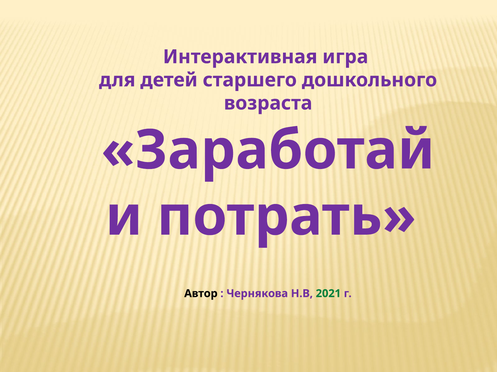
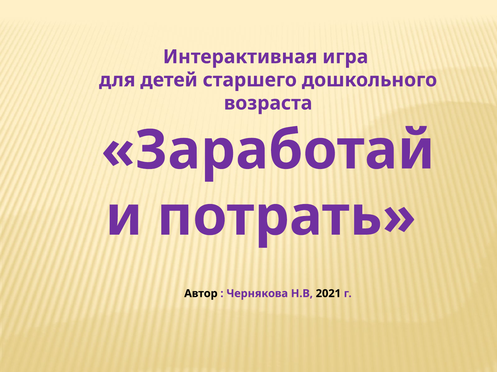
2021 colour: green -> black (328, 294)
